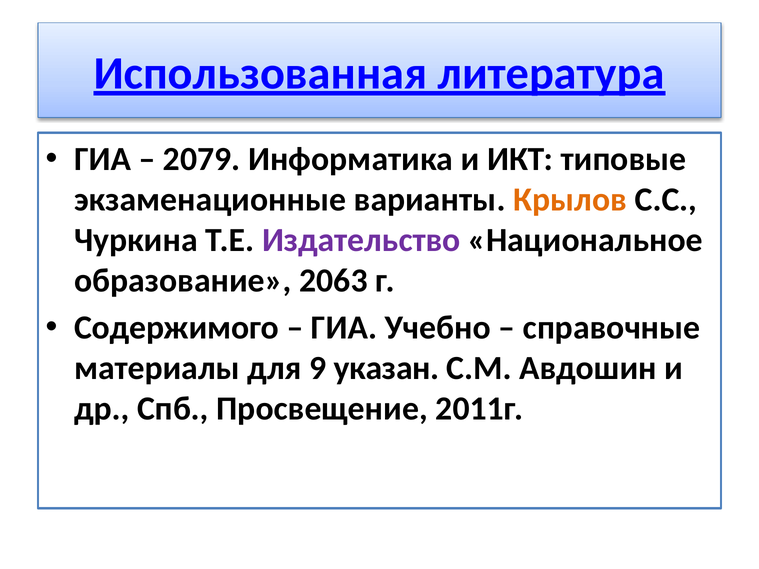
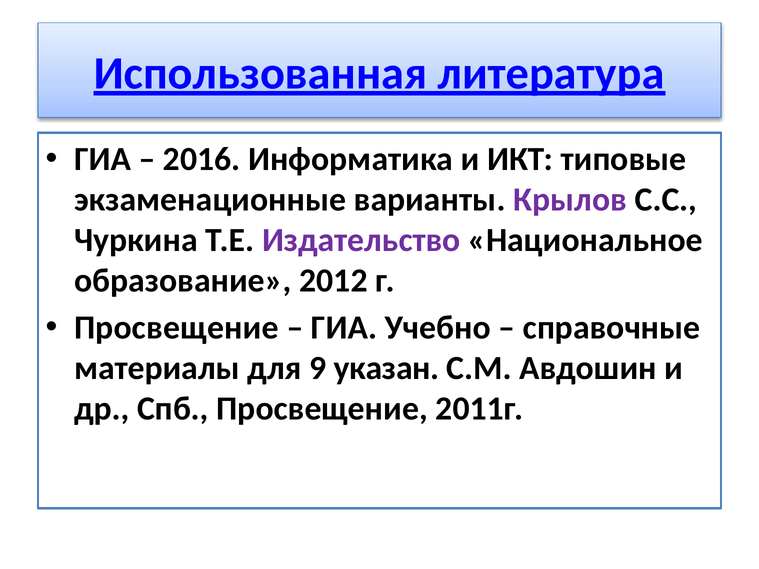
2079: 2079 -> 2016 (202, 159)
Крылов colour: orange -> purple (570, 200)
2063: 2063 -> 2012 (333, 281)
Содержимого: Содержимого -> Просвещение (176, 328)
